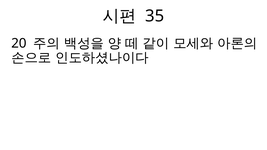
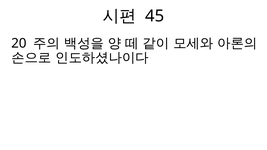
35: 35 -> 45 (155, 16)
